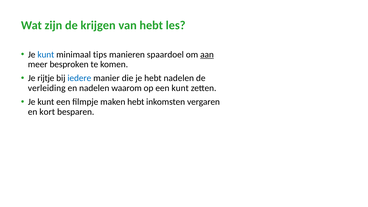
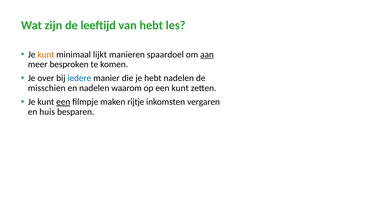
krijgen: krijgen -> leeftijd (98, 25)
kunt colour: blue -> orange (46, 54)
tips: tips -> lijkt (100, 54)
rijtje: rijtje -> over (46, 78)
verleiding: verleiding -> misschien (47, 88)
een underline: none -> present (63, 102)
maken hebt: hebt -> rijtje (136, 102)
kort: kort -> huis (47, 112)
